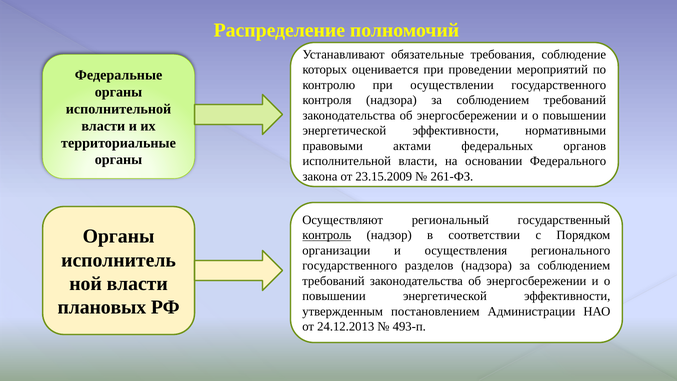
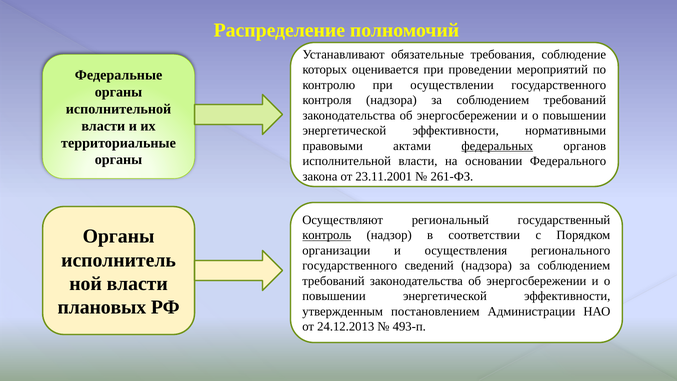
федеральных underline: none -> present (497, 146)
23.15.2009: 23.15.2009 -> 23.11.2001 (384, 176)
разделов: разделов -> сведений (429, 266)
